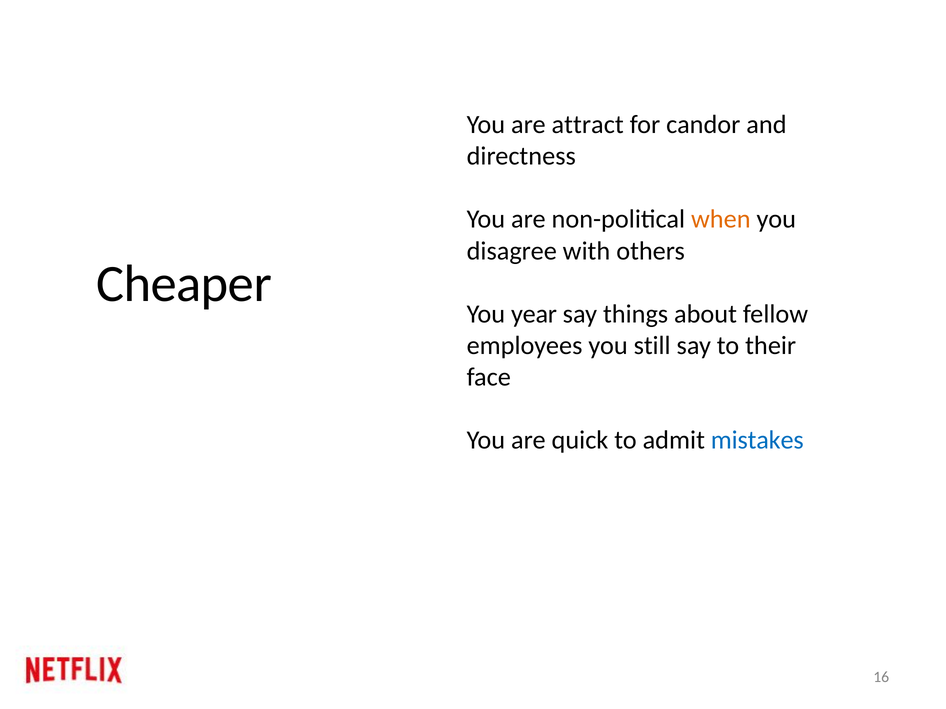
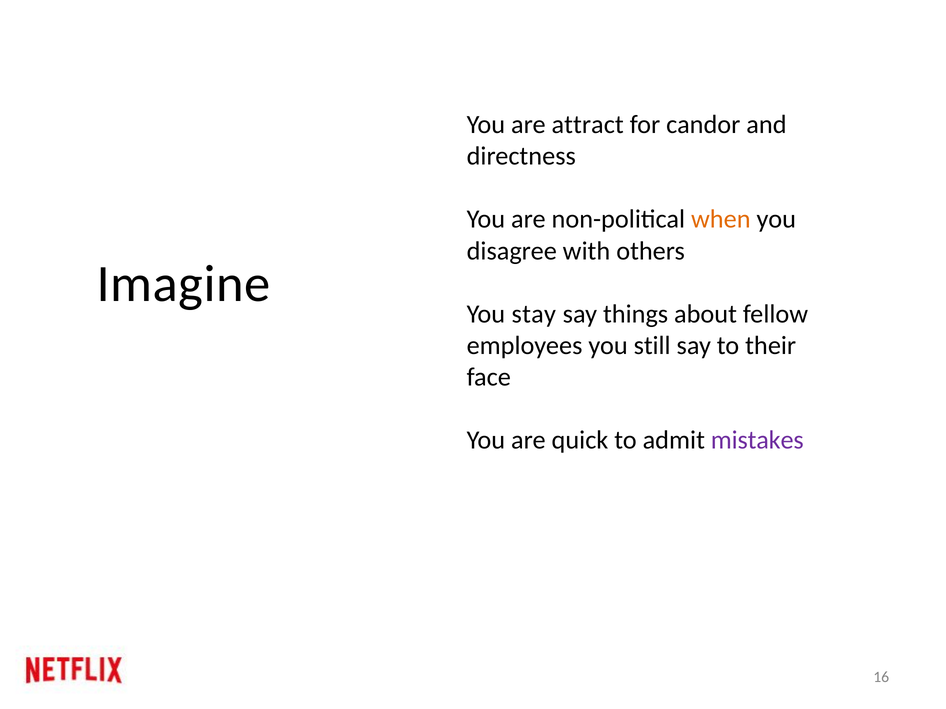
Cheaper: Cheaper -> Imagine (183, 284)
year: year -> stay (534, 314)
mistakes colour: blue -> purple (757, 440)
